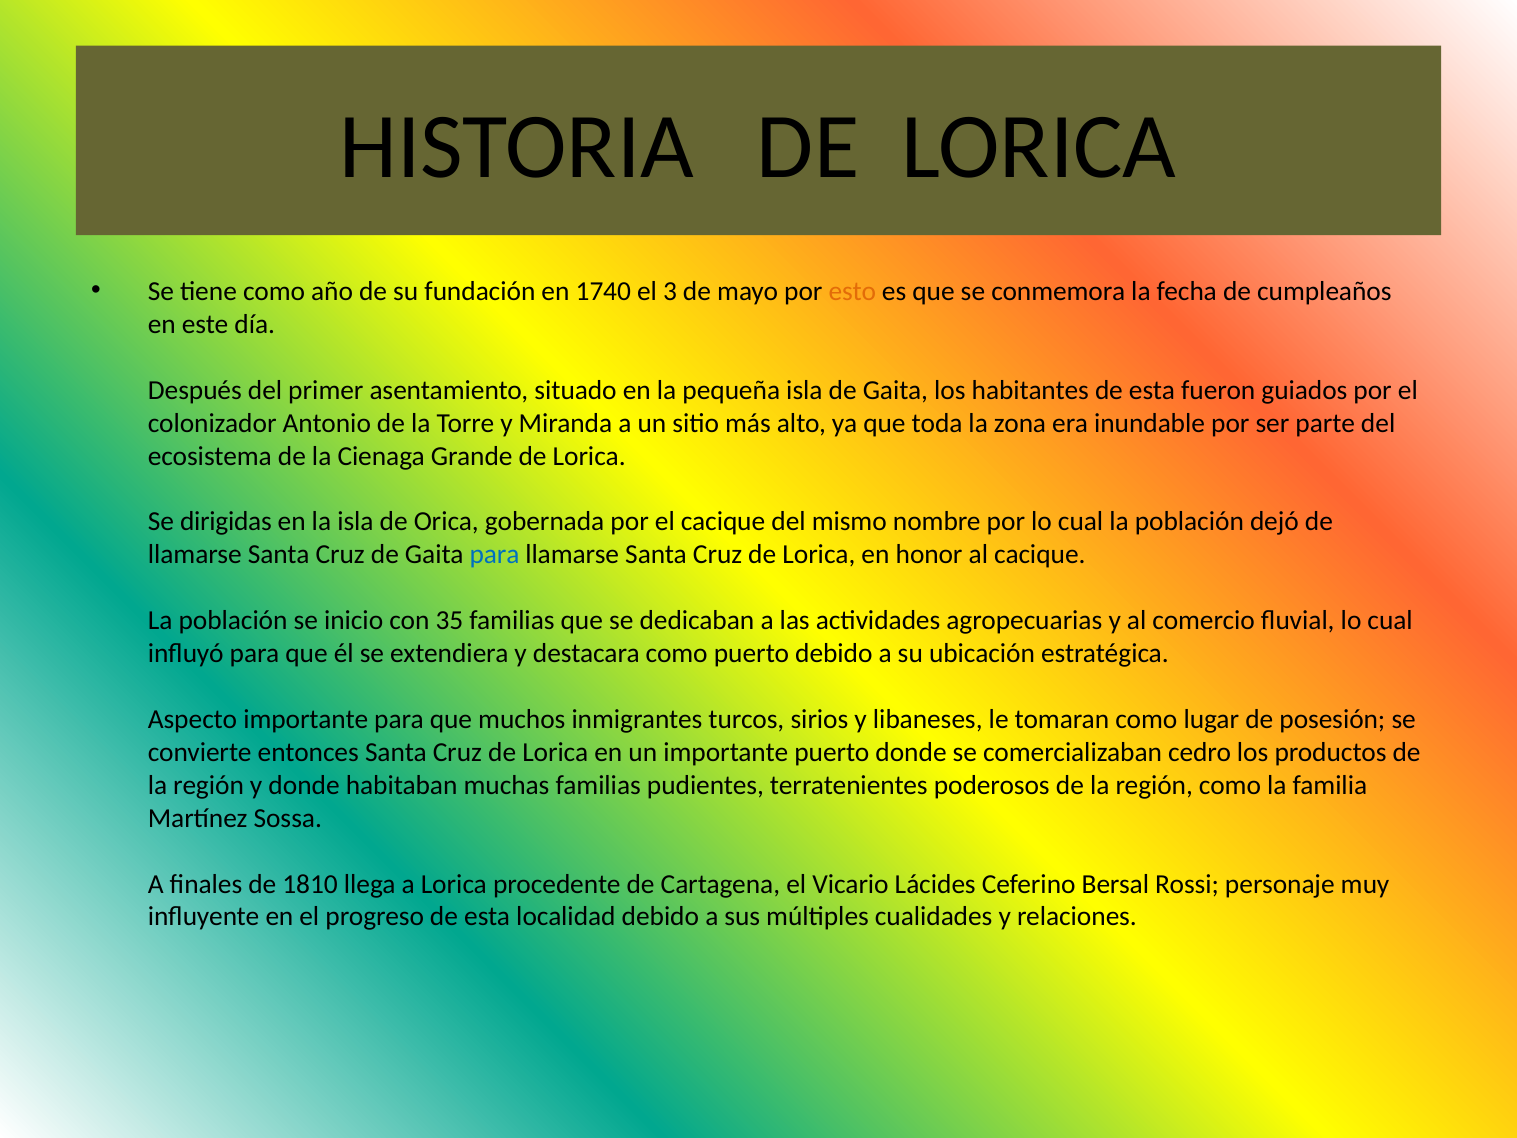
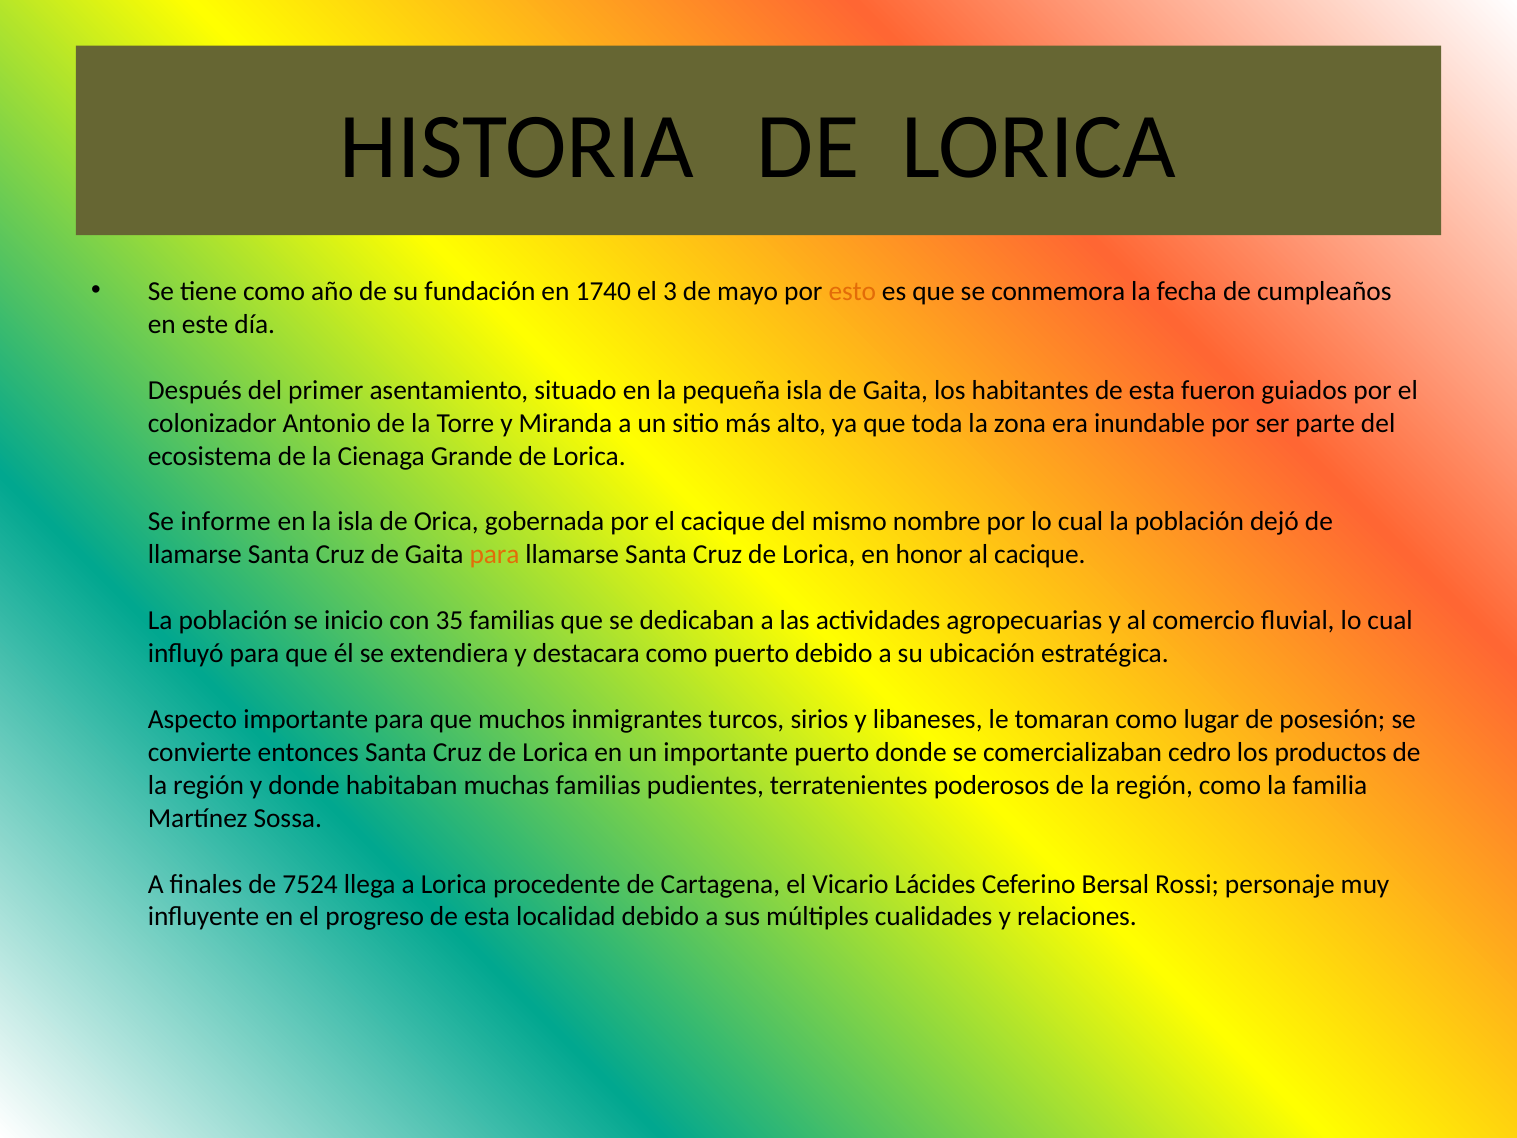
dirigidas: dirigidas -> informe (226, 522)
para colour: blue -> orange (495, 555)
1810: 1810 -> 7524 (310, 884)
